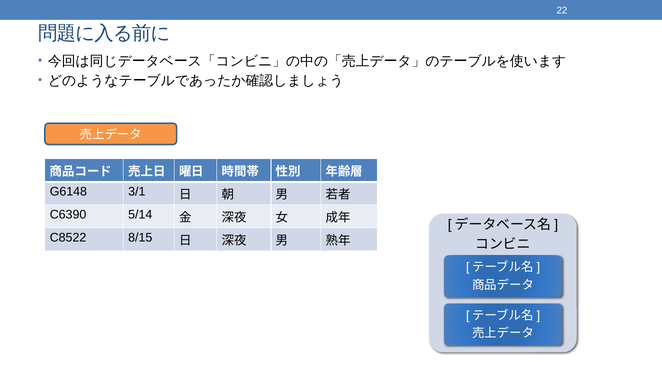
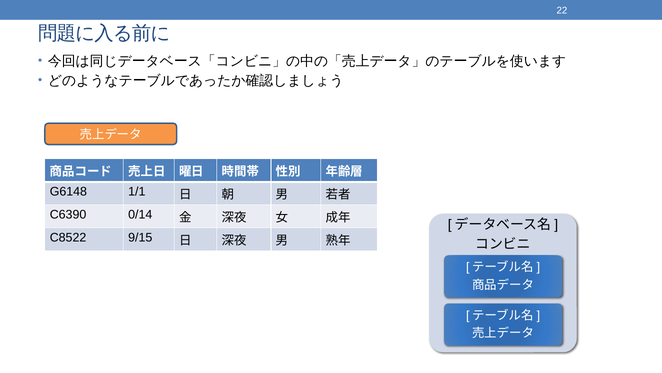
3/1: 3/1 -> 1/1 (137, 191)
5/14: 5/14 -> 0/14 (140, 214)
8/15: 8/15 -> 9/15 (140, 237)
